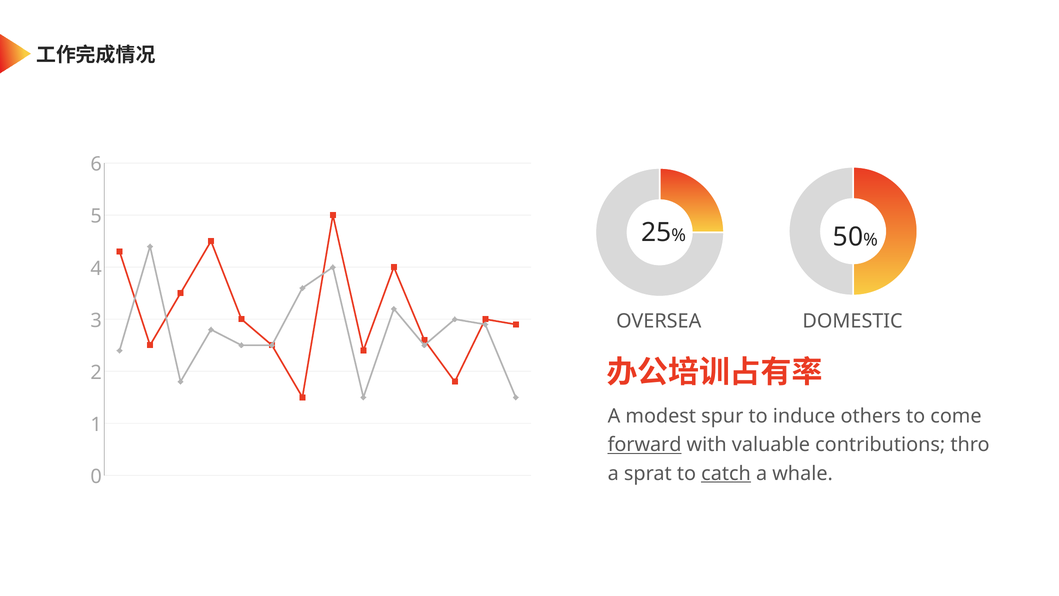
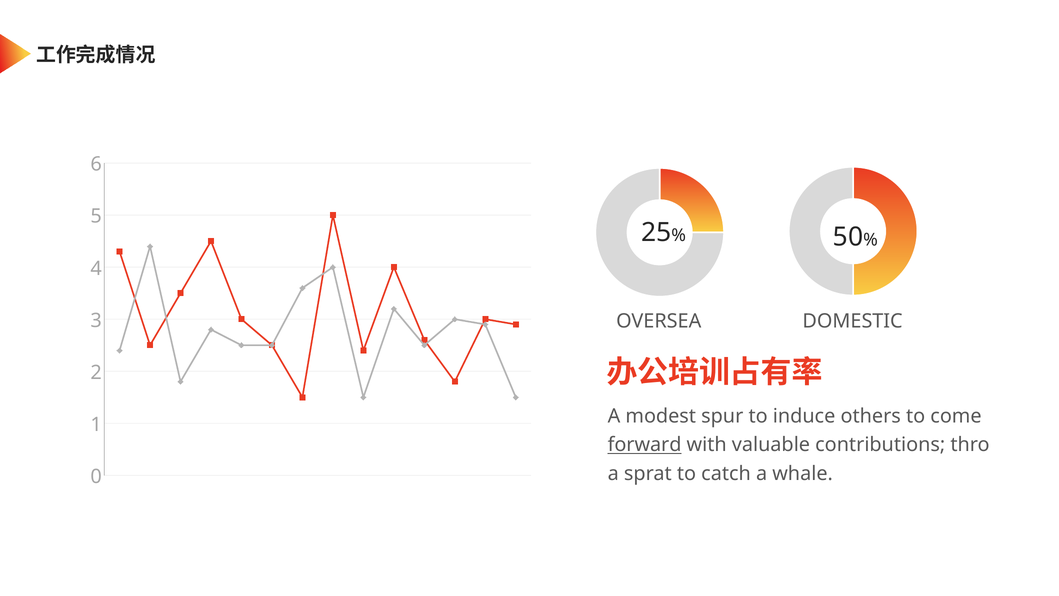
catch underline: present -> none (726, 473)
